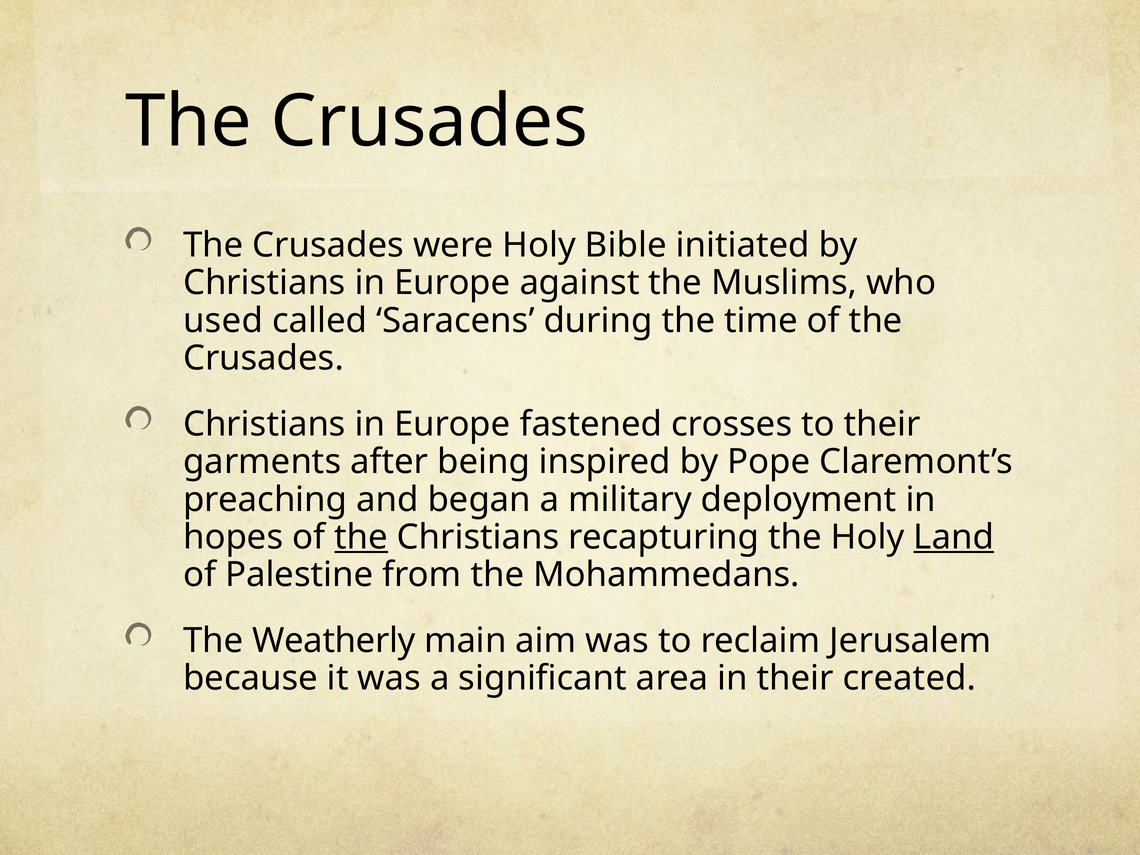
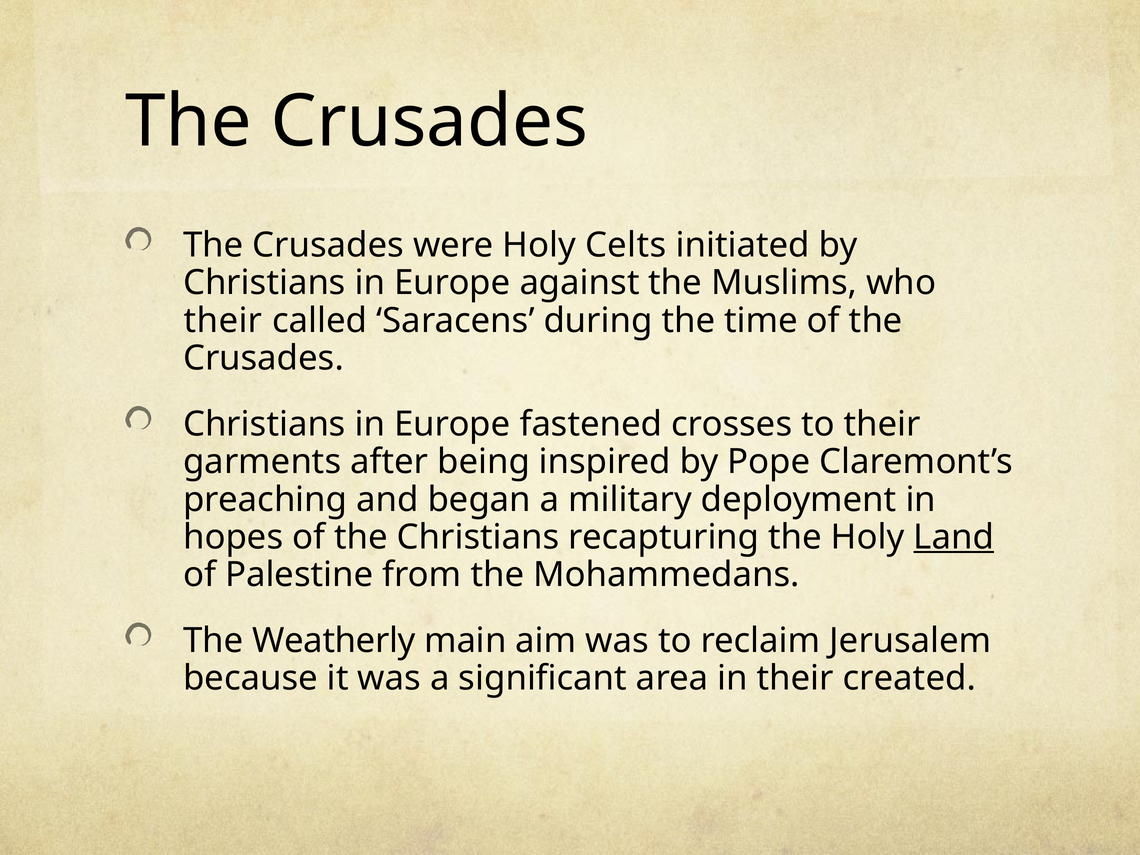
Bible: Bible -> Celts (626, 245)
used: used -> their (223, 321)
the underline: present -> none (361, 537)
